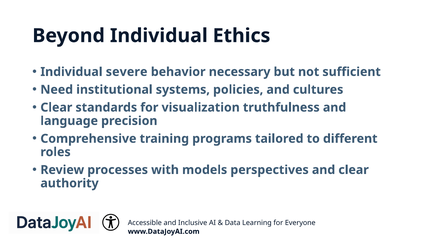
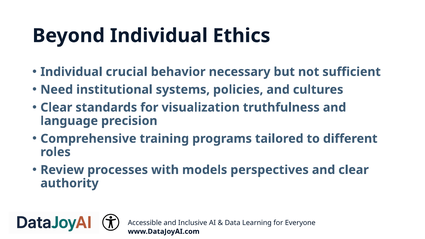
severe: severe -> crucial (127, 72)
